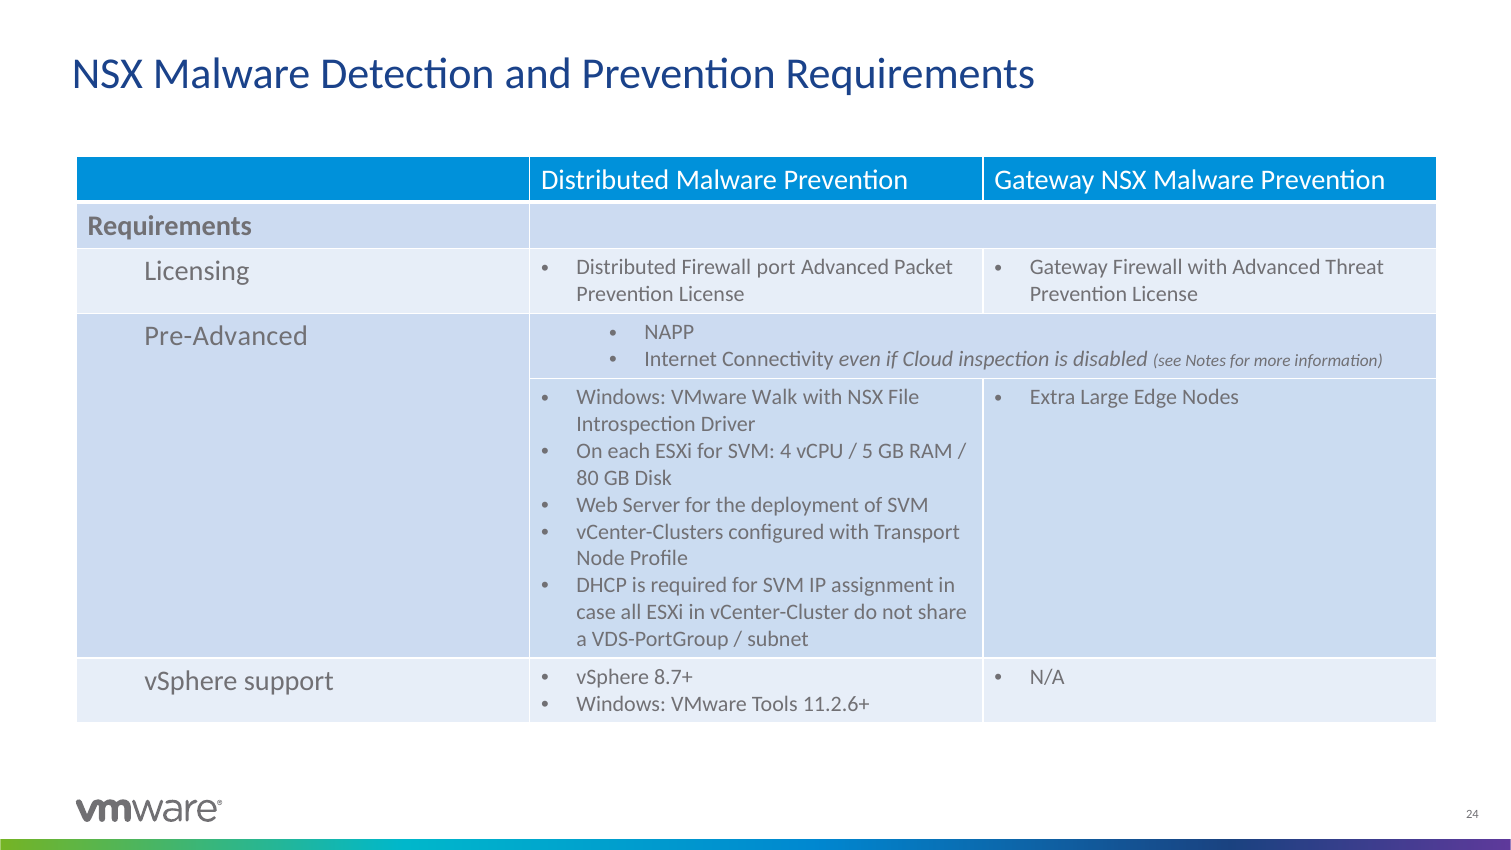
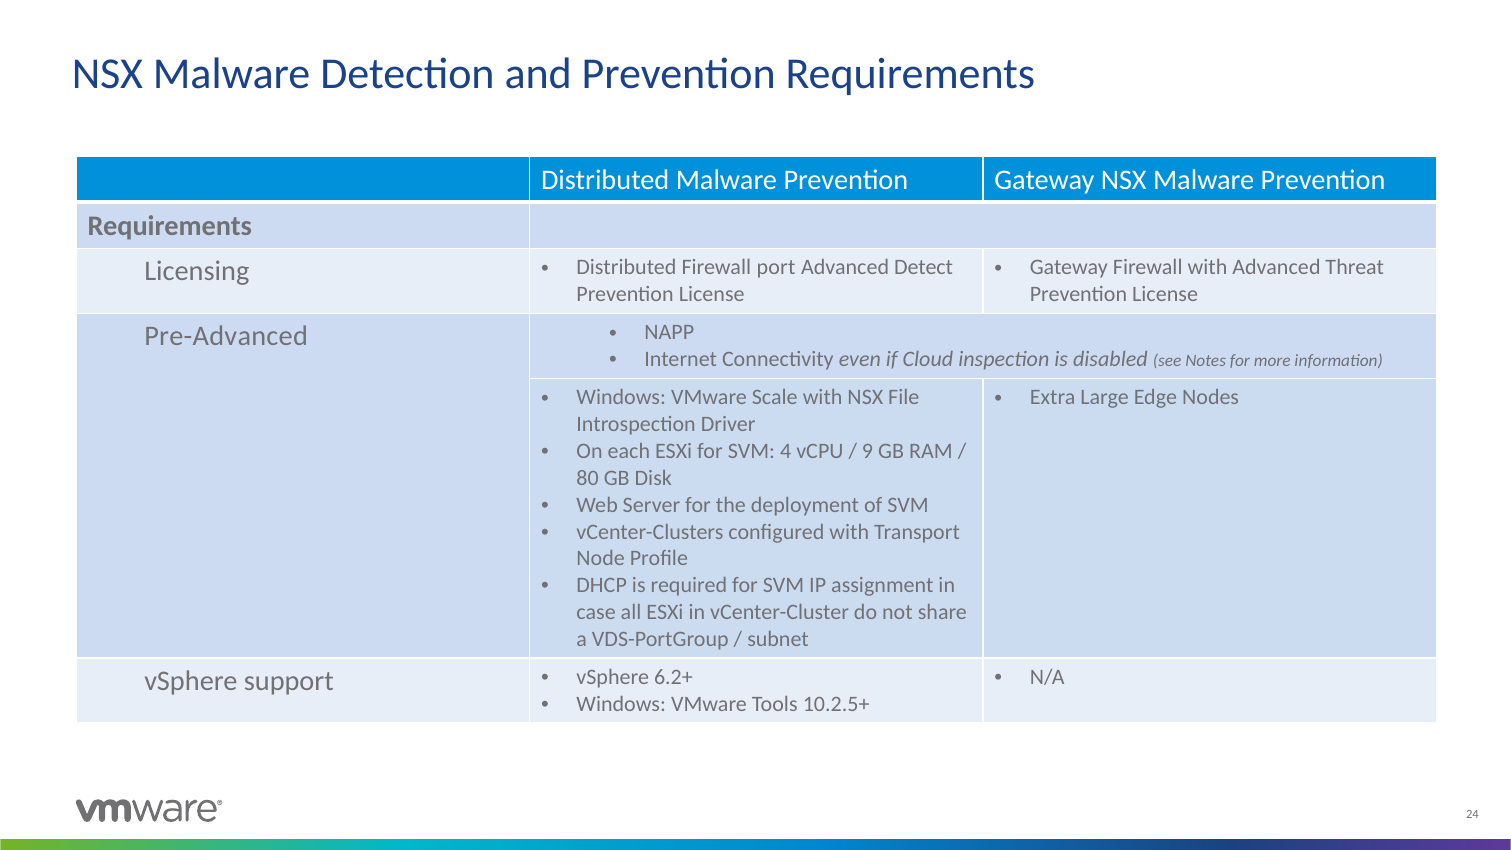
Packet: Packet -> Detect (924, 268)
Walk: Walk -> Scale (775, 398)
5: 5 -> 9 (868, 451)
8.7+: 8.7+ -> 6.2+ (673, 677)
11.2.6+: 11.2.6+ -> 10.2.5+ (836, 704)
